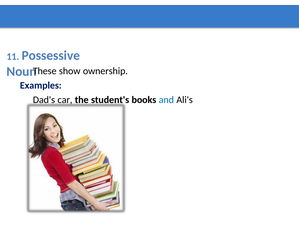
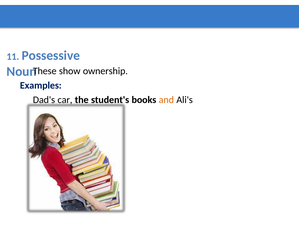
and colour: blue -> orange (166, 99)
